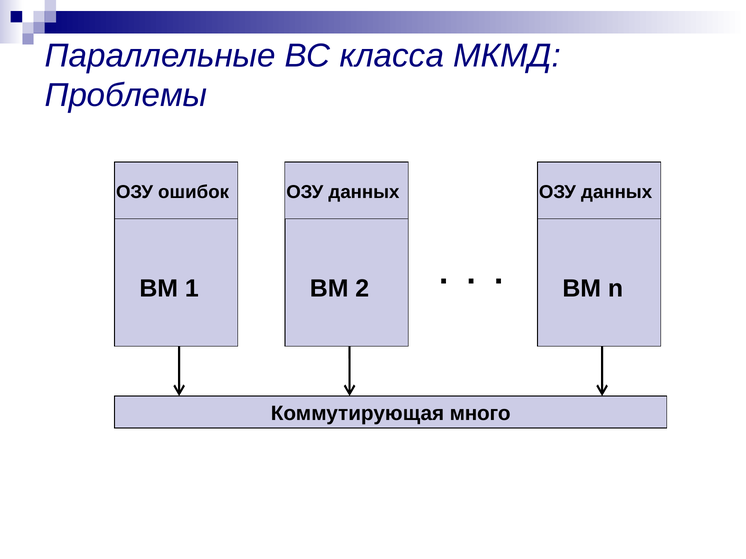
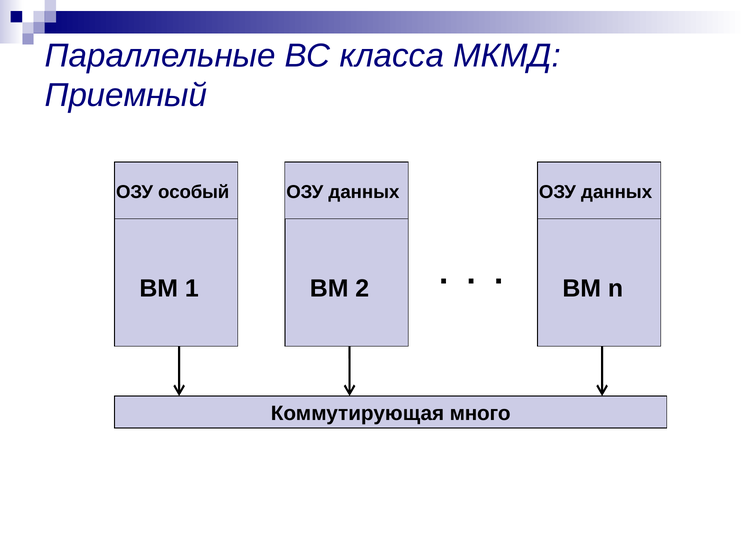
Проблемы: Проблемы -> Приемный (126, 96)
ошибок: ошибок -> особый (194, 192)
